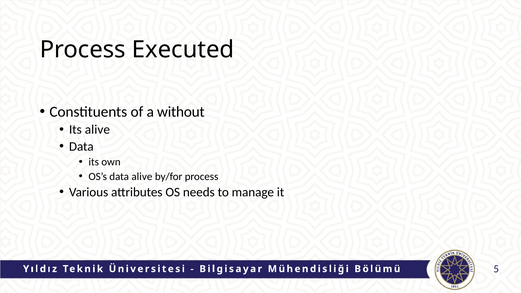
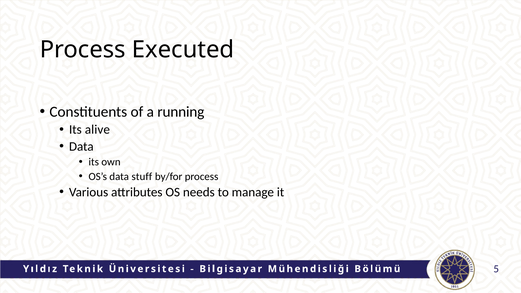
without: without -> running (181, 112)
data alive: alive -> stuff (142, 177)
